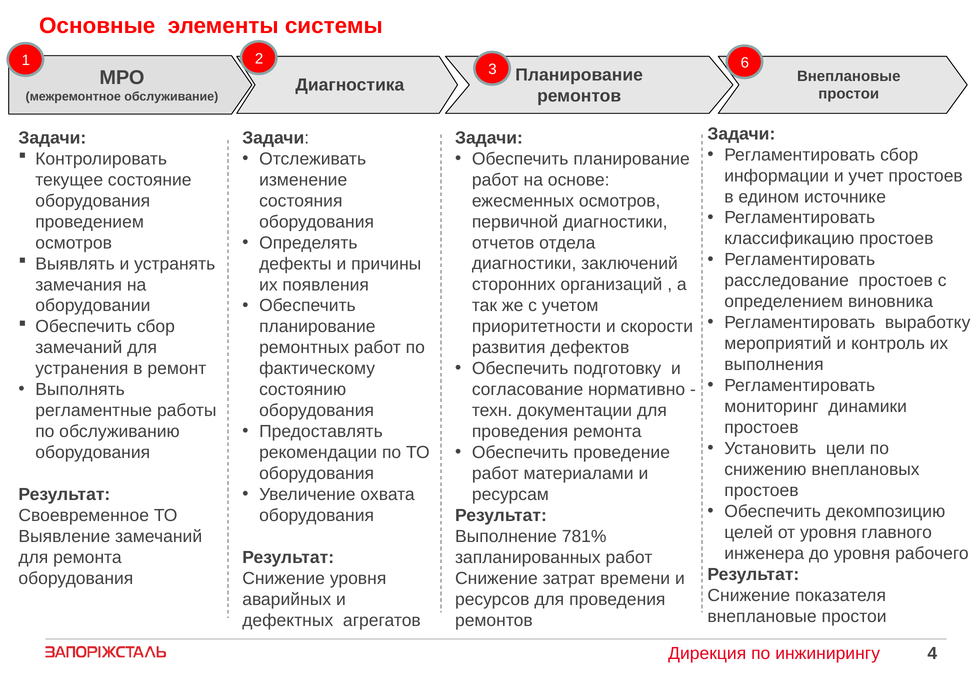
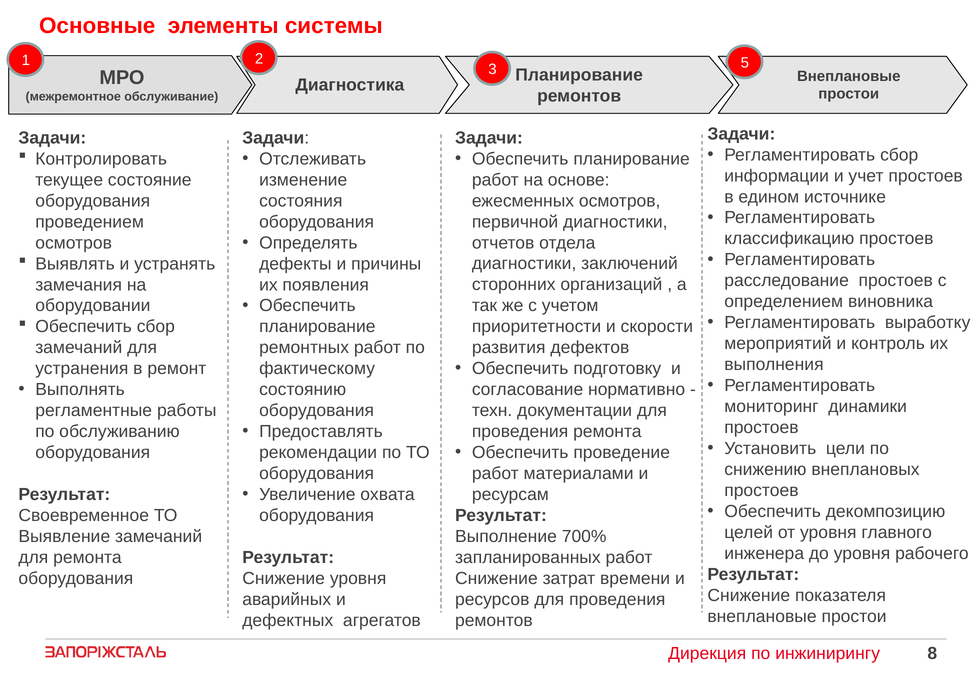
6: 6 -> 5 (745, 63)
781%: 781% -> 700% (584, 537)
4: 4 -> 8 (932, 654)
